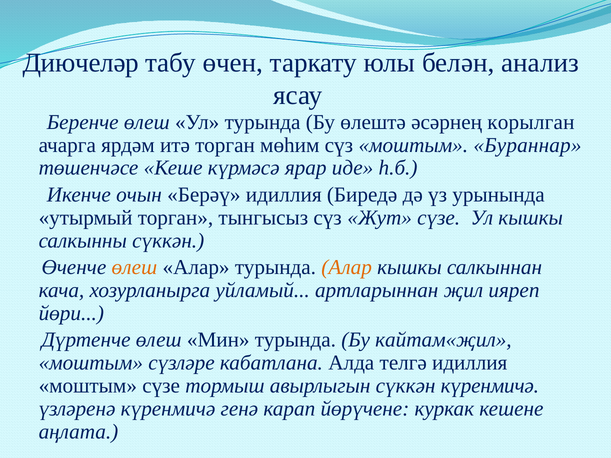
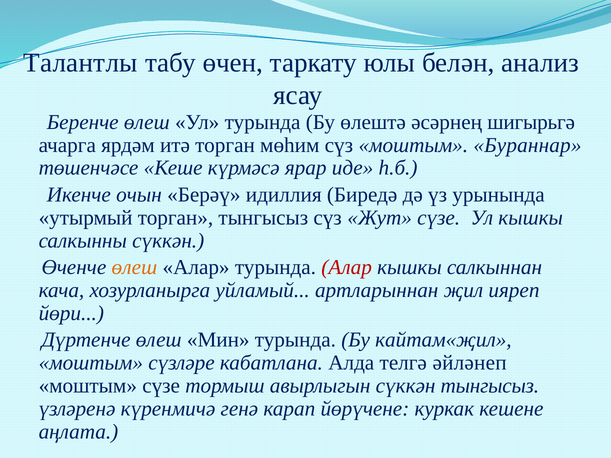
Диючеләр: Диючеләр -> Талантлы (80, 63)
корылган: корылган -> шигырьгә (531, 122)
Алар colour: orange -> red (347, 268)
телгә идиллия: идиллия -> әйләнеп (470, 363)
сүккән күренмичә: күренмичә -> тынгысыз (490, 386)
